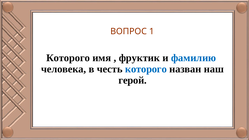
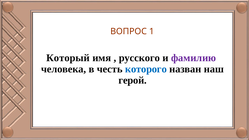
Которого: Которого -> Который (68, 58)
фруктик: фруктик -> русского (139, 58)
фамилию colour: blue -> purple (194, 58)
